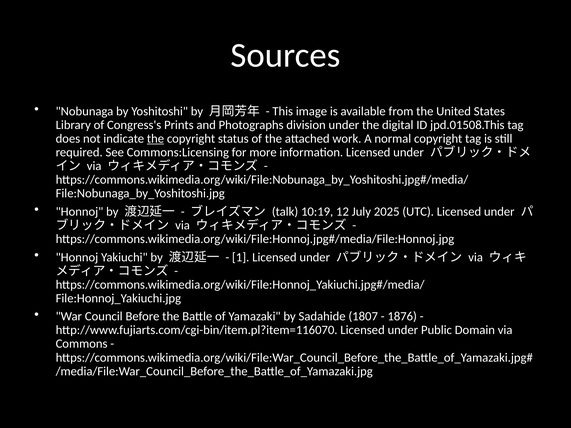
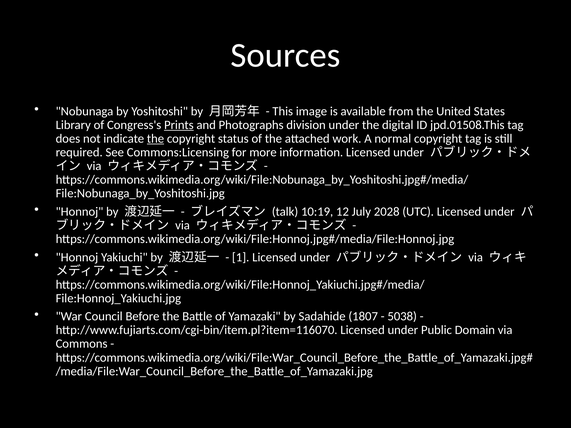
Prints underline: none -> present (179, 125)
2025: 2025 -> 2028 (387, 212)
1876: 1876 -> 5038 (402, 317)
